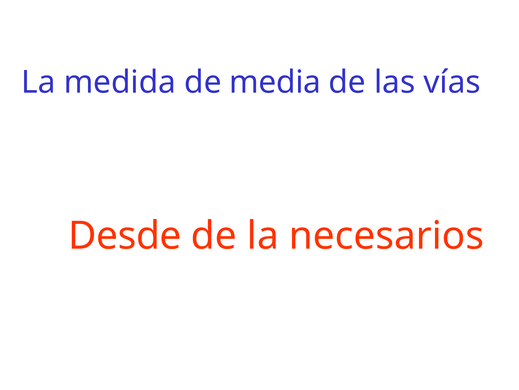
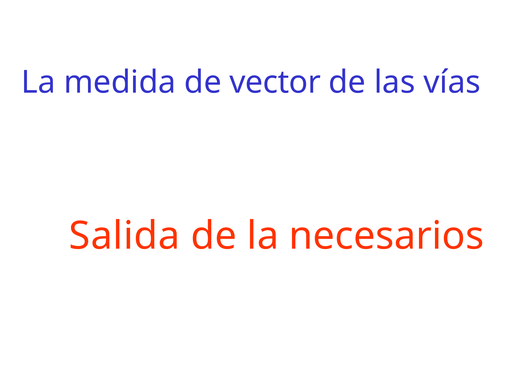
media: media -> vector (275, 82)
Desde: Desde -> Salida (125, 236)
